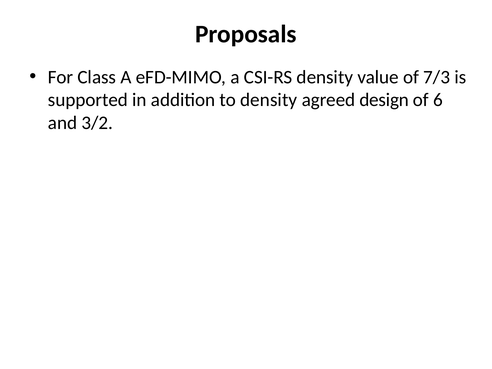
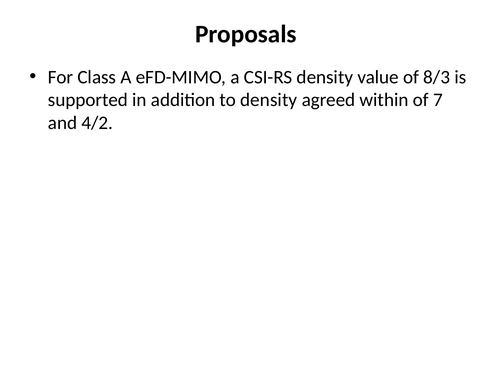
7/3: 7/3 -> 8/3 (437, 77)
design: design -> within (384, 100)
6: 6 -> 7 (438, 100)
3/2: 3/2 -> 4/2 (97, 123)
